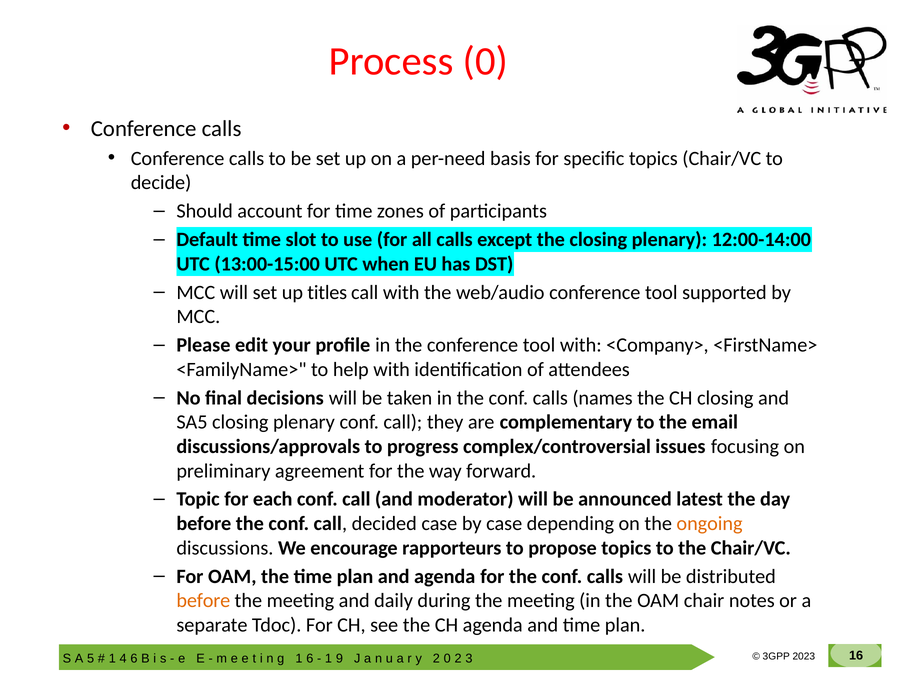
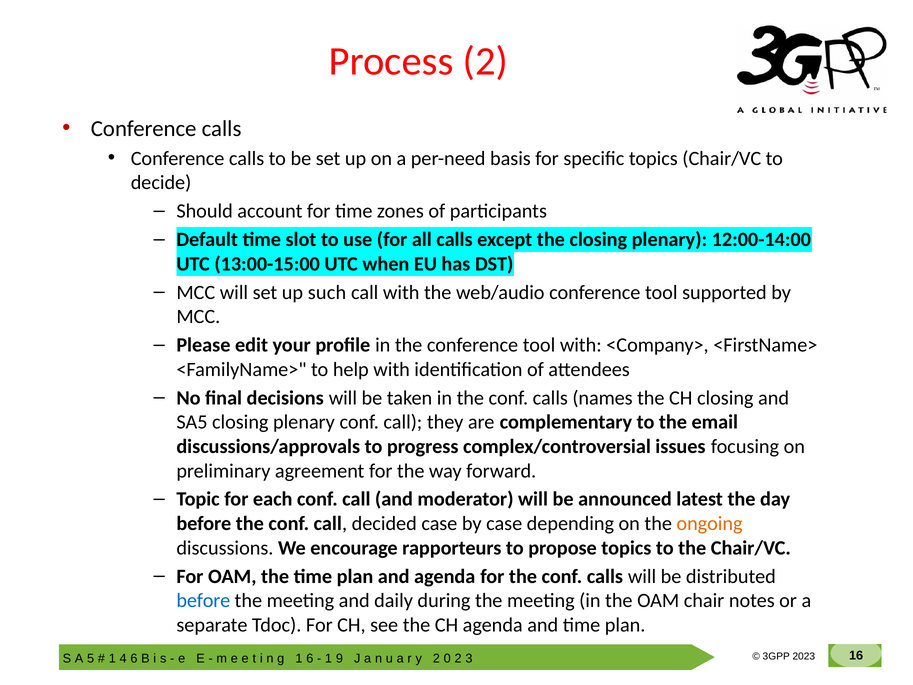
Process 0: 0 -> 2 (485, 61)
titles: titles -> such (327, 292)
before colour: orange -> blue (203, 600)
